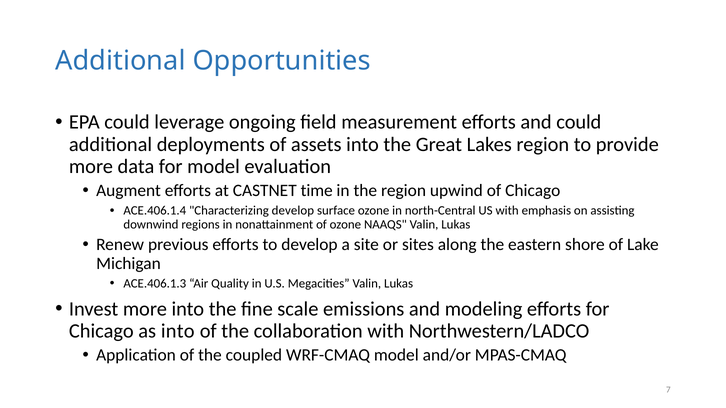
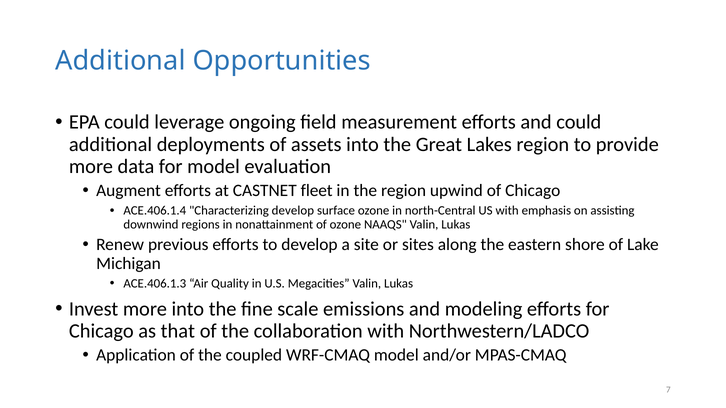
time: time -> fleet (317, 191)
as into: into -> that (178, 331)
